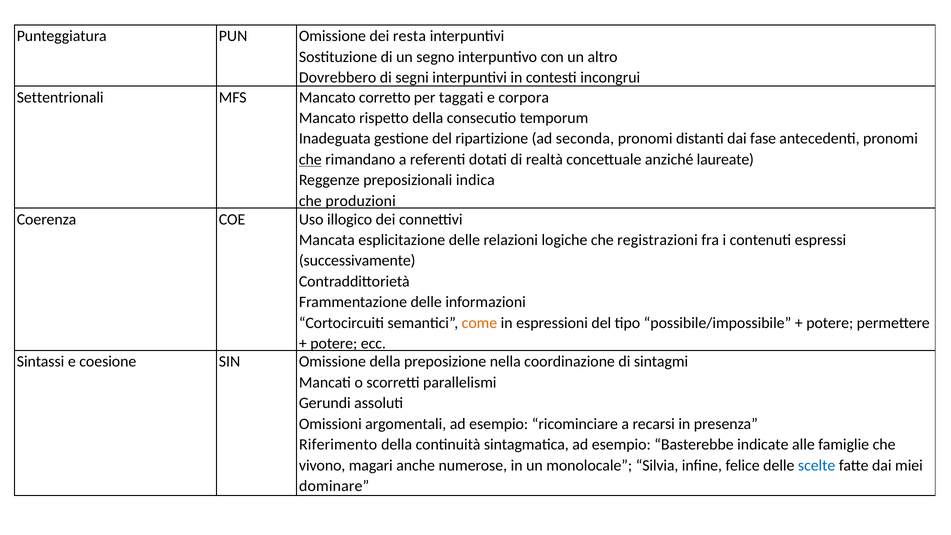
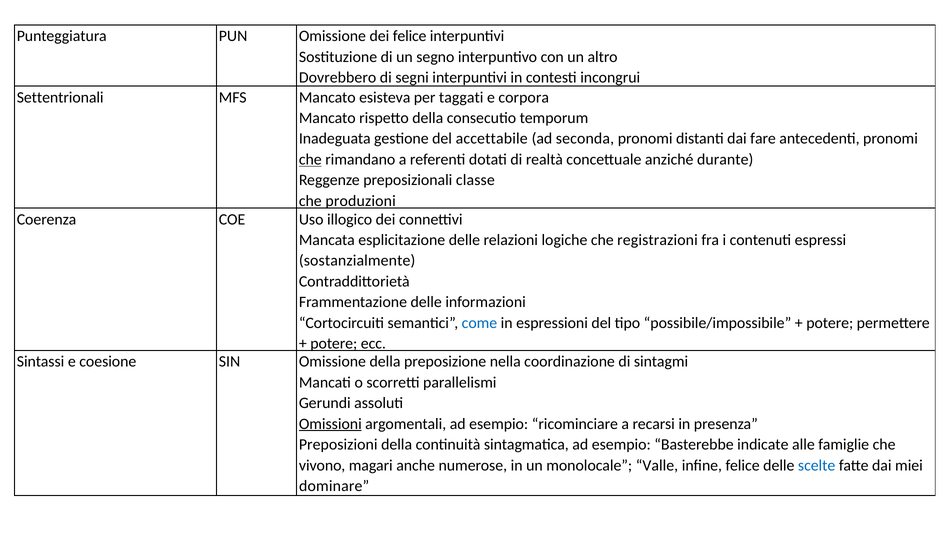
dei resta: resta -> felice (410, 36)
corretto: corretto -> esisteva (385, 97)
ripartizione: ripartizione -> accettabile (492, 139)
fase: fase -> fare (763, 139)
laureate: laureate -> durante (725, 159)
indica: indica -> classe (475, 180)
successivamente: successivamente -> sostanzialmente (357, 261)
come colour: orange -> blue (479, 323)
Omissioni underline: none -> present (330, 424)
Riferimento: Riferimento -> Preposizioni (338, 445)
Silvia: Silvia -> Valle (657, 465)
